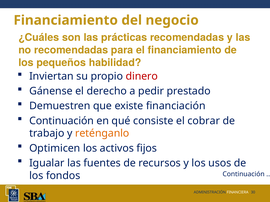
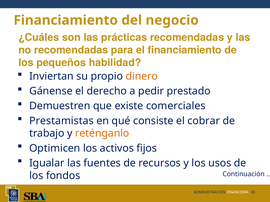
dinero colour: red -> orange (142, 76)
financiación: financiación -> comerciales (176, 106)
Continuación: Continuación -> Prestamistas (61, 121)
